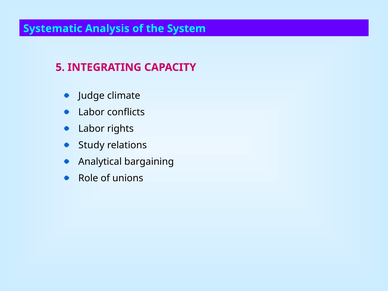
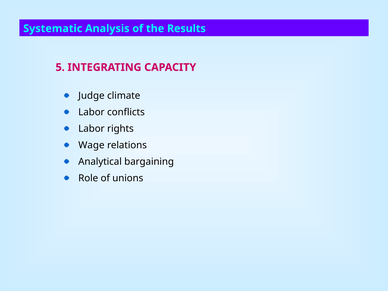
System: System -> Results (186, 29)
Study: Study -> Wage (91, 145)
